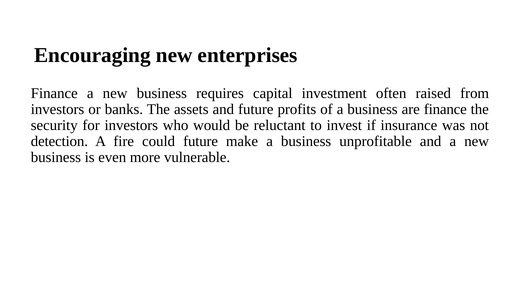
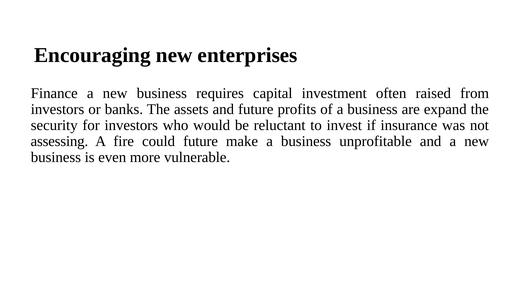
are finance: finance -> expand (445, 109)
detection: detection -> assessing (59, 141)
